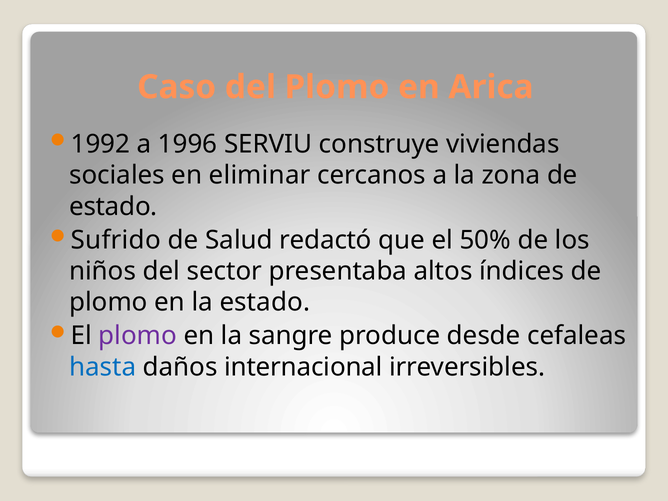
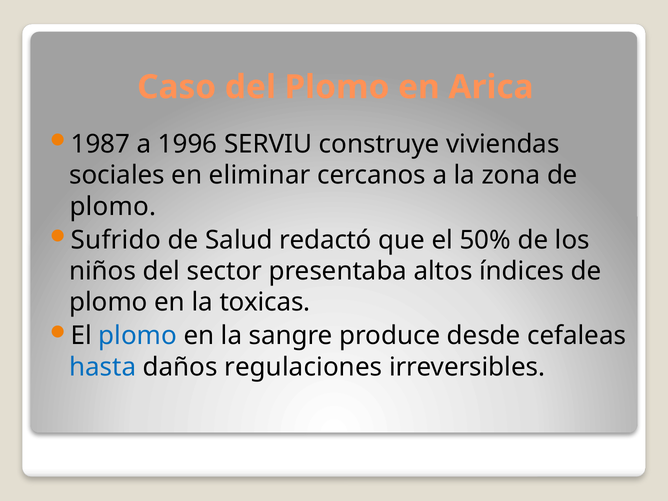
1992: 1992 -> 1987 (100, 144)
estado: estado -> plomo (113, 207)
la estado: estado -> toxicas (265, 302)
plomo colour: purple -> blue (138, 336)
internacional: internacional -> regulaciones (303, 367)
